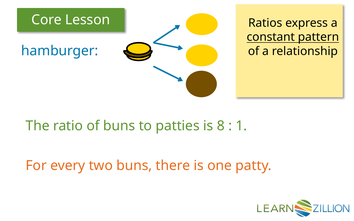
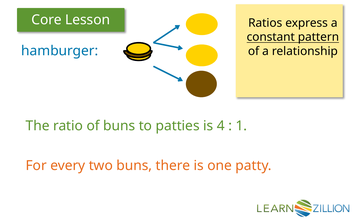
8: 8 -> 4 (221, 126)
